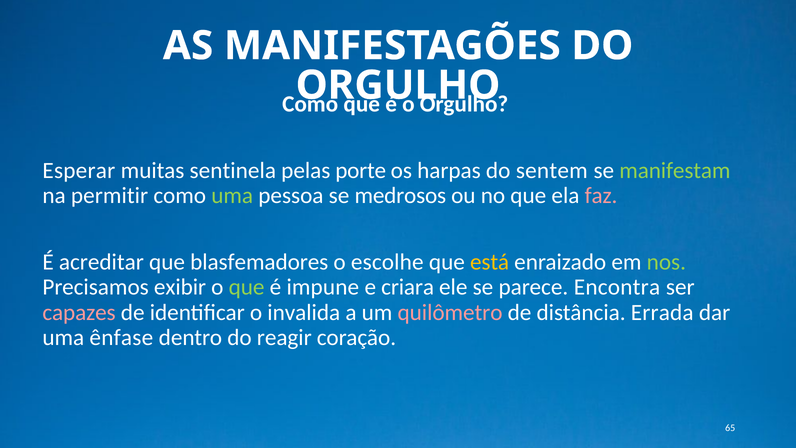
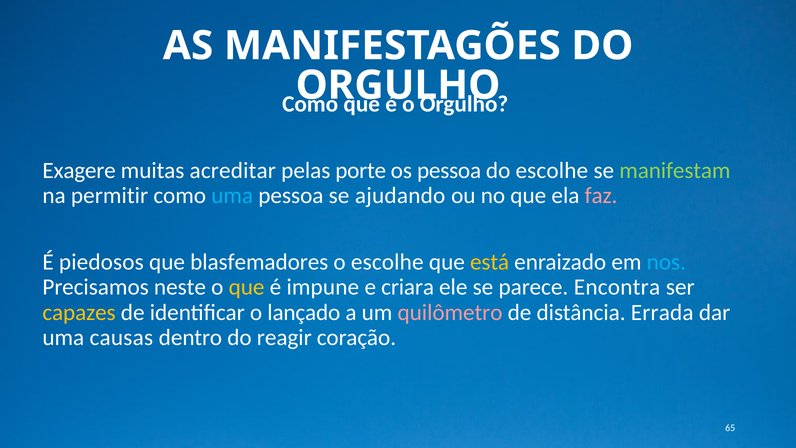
Esperar: Esperar -> Exagere (79, 170)
sentinela: sentinela -> acreditar (233, 170)
os harpas: harpas -> pessoa (449, 170)
do sentem: sentem -> escolhe (552, 170)
uma colour: light green -> light blue (232, 195)
medrosos: medrosos -> ajudando (400, 195)
acreditar: acreditar -> piedosos (101, 262)
nos colour: light green -> light blue (666, 262)
exibir: exibir -> neste (180, 287)
que colour: light green -> yellow (247, 287)
capazes colour: pink -> yellow (79, 312)
invalida: invalida -> lançado (304, 312)
ênfase: ênfase -> causas (121, 337)
